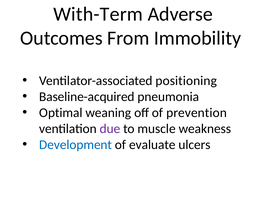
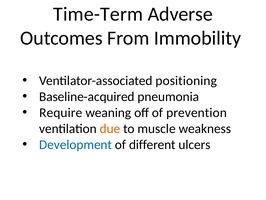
With-Term: With-Term -> Time-Term (98, 14)
Optimal: Optimal -> Require (61, 112)
due colour: purple -> orange (110, 128)
evaluate: evaluate -> different (152, 144)
